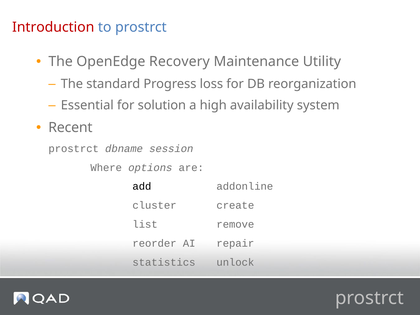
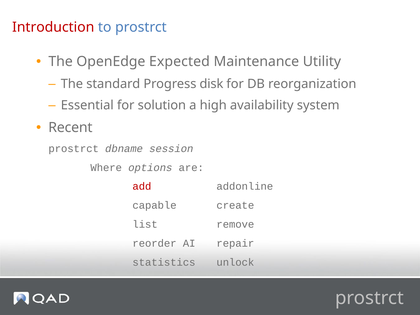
Recovery: Recovery -> Expected (179, 62)
loss: loss -> disk (211, 84)
add colour: black -> red (142, 187)
cluster: cluster -> capable (155, 205)
